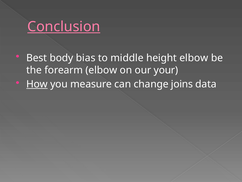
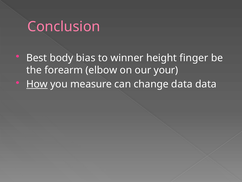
Conclusion underline: present -> none (64, 27)
middle: middle -> winner (127, 58)
height elbow: elbow -> finger (194, 58)
change joins: joins -> data (182, 84)
